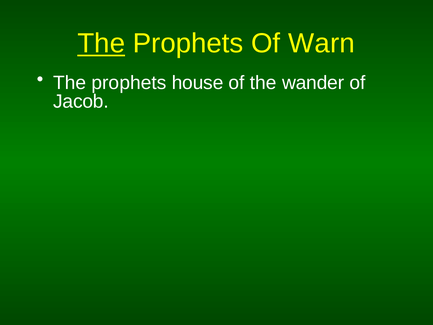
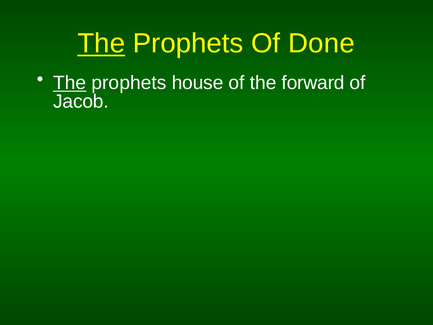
Warn: Warn -> Done (321, 43)
The underline: none -> present (70, 83)
wander: wander -> forward (313, 83)
